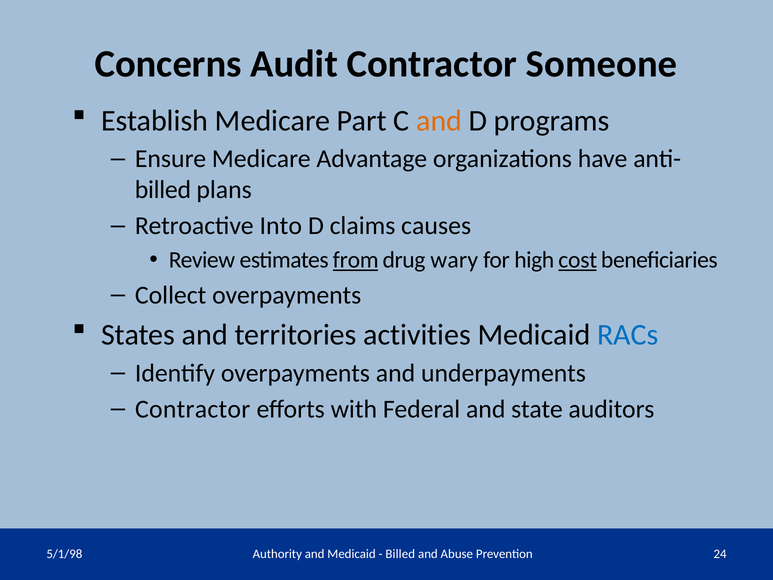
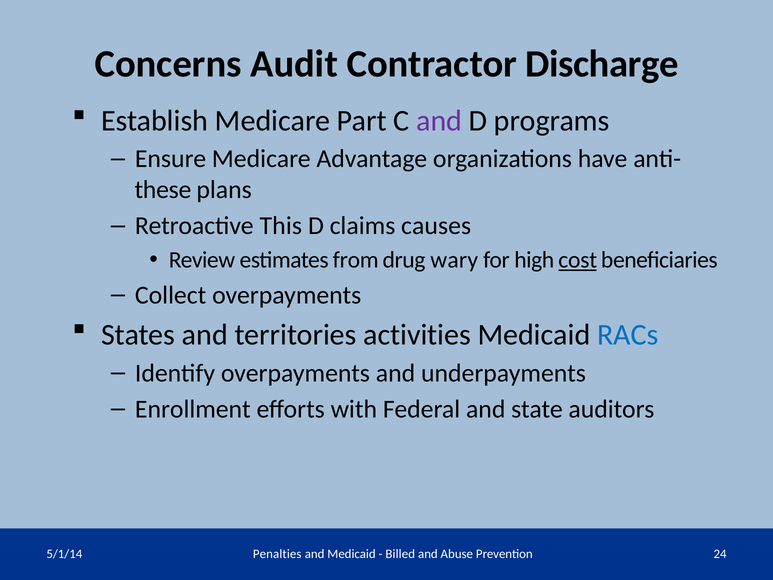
Someone: Someone -> Discharge (602, 64)
and colour: orange -> purple (439, 121)
billed: billed -> these (163, 190)
Into: Into -> This (281, 226)
from underline: present -> none (356, 260)
Contractor: Contractor -> Enrollment (193, 409)
5/1/98: 5/1/98 -> 5/1/14 (64, 554)
Authority: Authority -> Penalties (277, 554)
